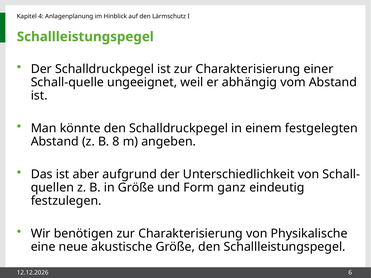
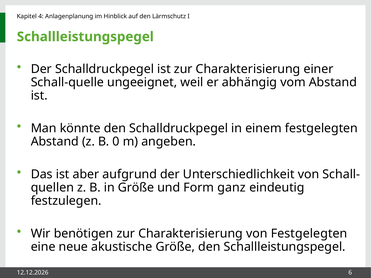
8: 8 -> 0 (116, 142)
von Physikalische: Physikalische -> Festgelegten (309, 234)
